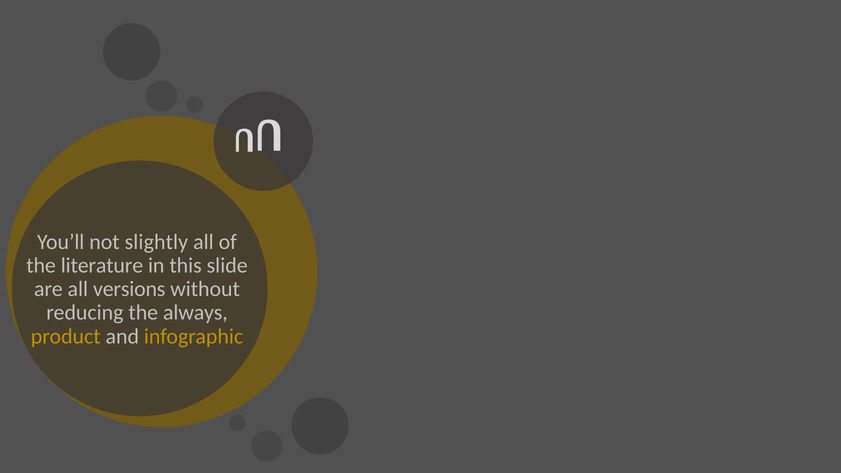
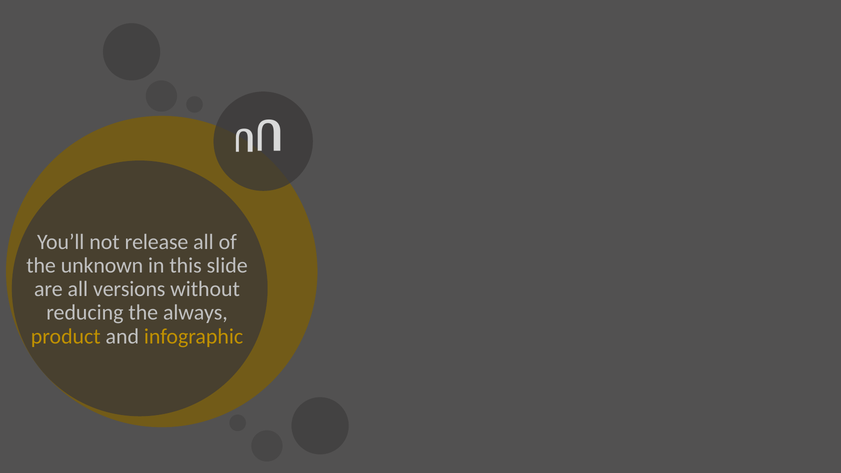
slightly: slightly -> release (157, 242)
literature: literature -> unknown (102, 265)
